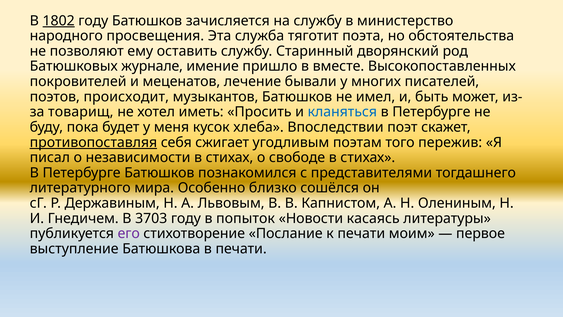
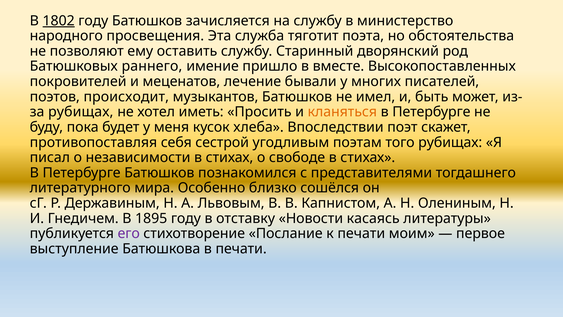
журнале: журнале -> раннего (152, 66)
товарищ: товарищ -> рубищах (81, 112)
кланяться colour: blue -> orange (342, 112)
противопоставляя underline: present -> none (93, 142)
сжигает: сжигает -> сестрой (222, 142)
того пережив: пережив -> рубищах (450, 142)
3703: 3703 -> 1895 (151, 218)
попыток: попыток -> отставку (246, 218)
